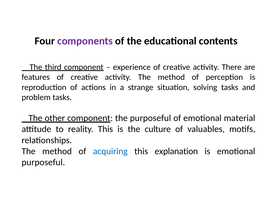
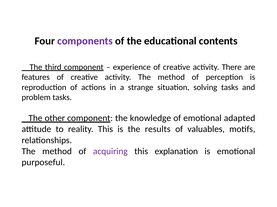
the purposeful: purposeful -> knowledge (151, 119)
material: material -> adapted (240, 119)
culture: culture -> results (158, 130)
acquiring colour: blue -> purple (110, 152)
